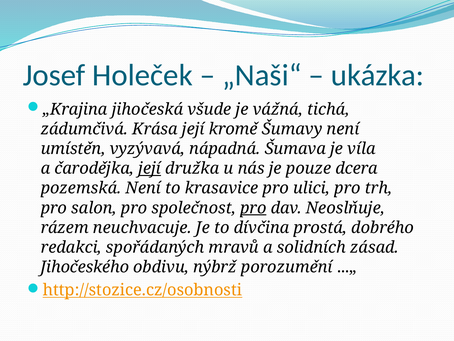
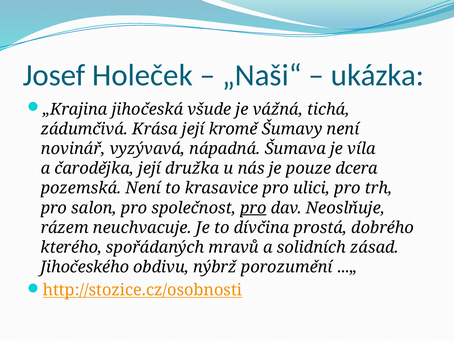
umístěn: umístěn -> novinář (73, 149)
její underline: present -> none (150, 168)
redakci: redakci -> kterého (71, 247)
